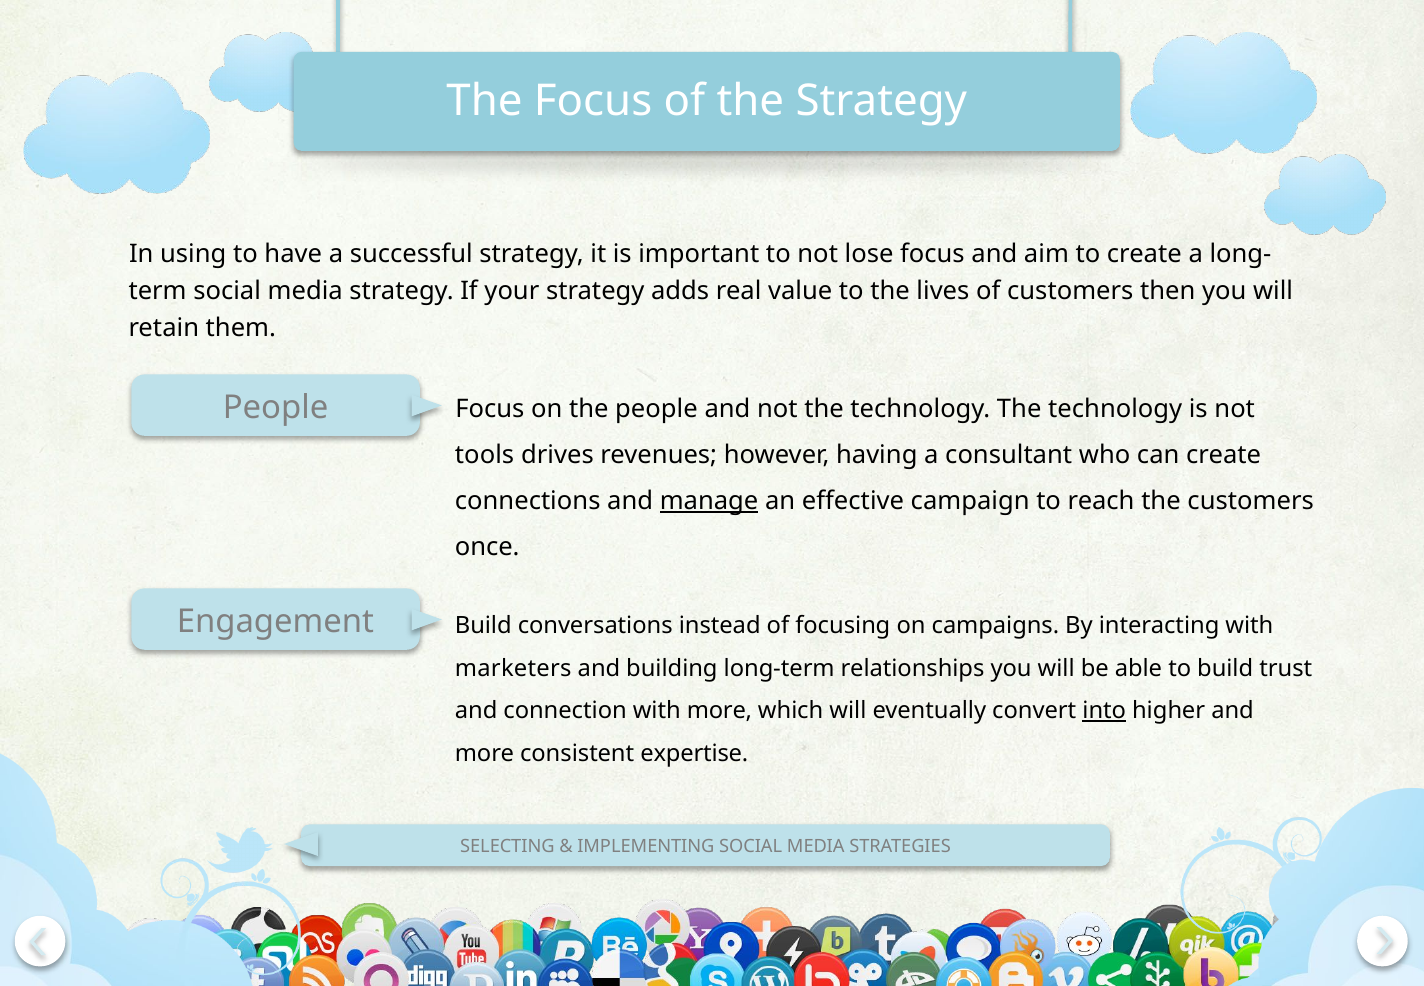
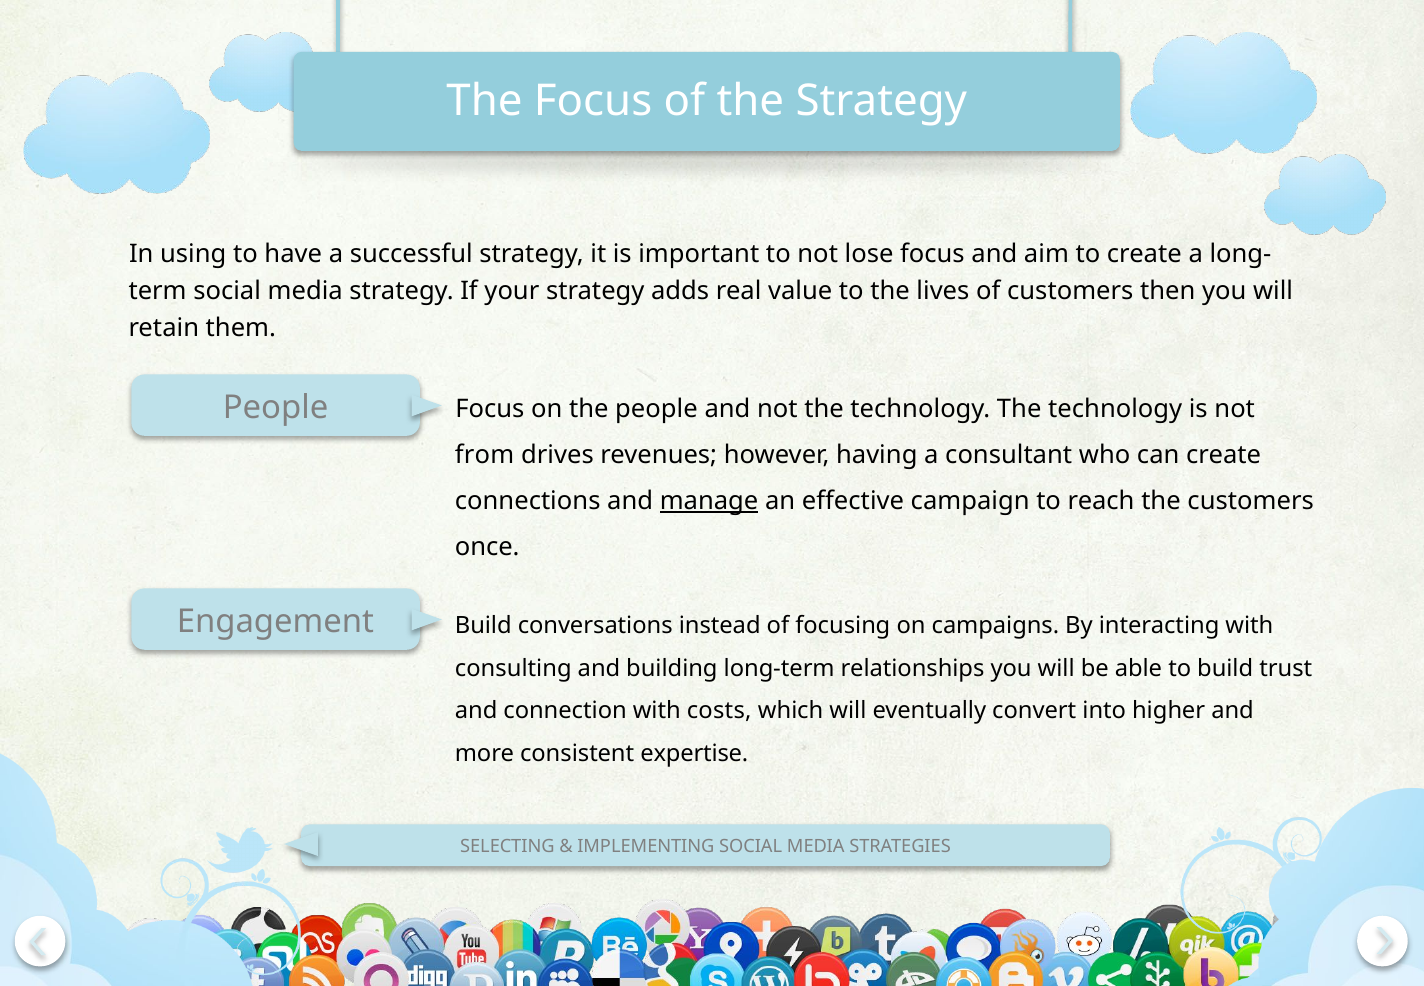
tools: tools -> from (485, 455)
marketers: marketers -> consulting (513, 668)
with more: more -> costs (719, 711)
into underline: present -> none (1104, 711)
